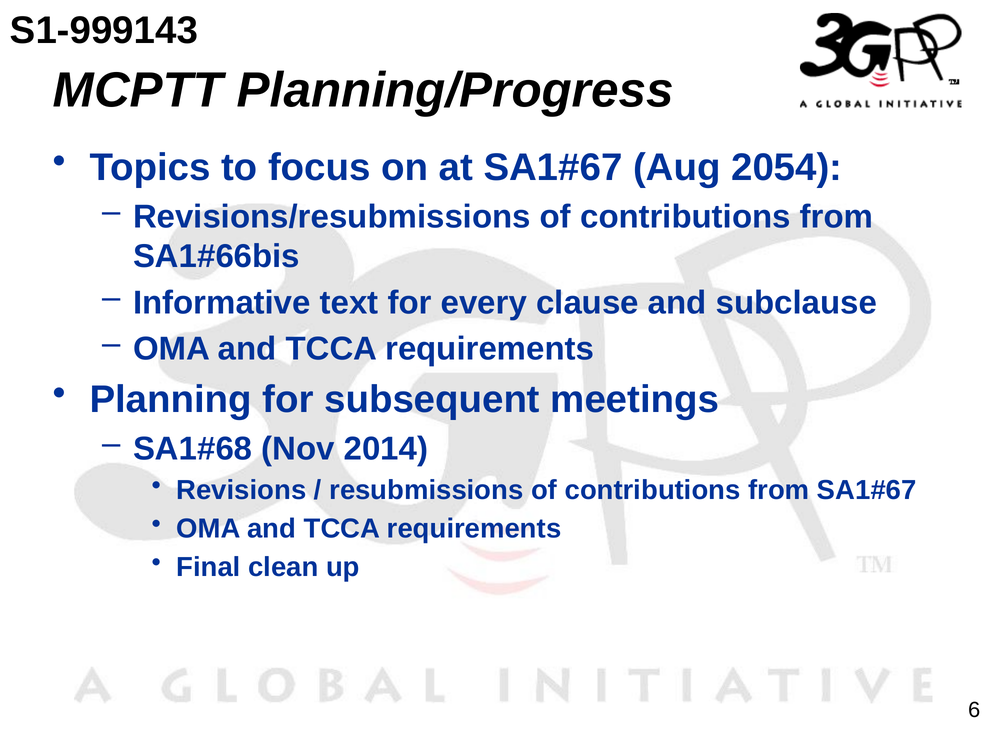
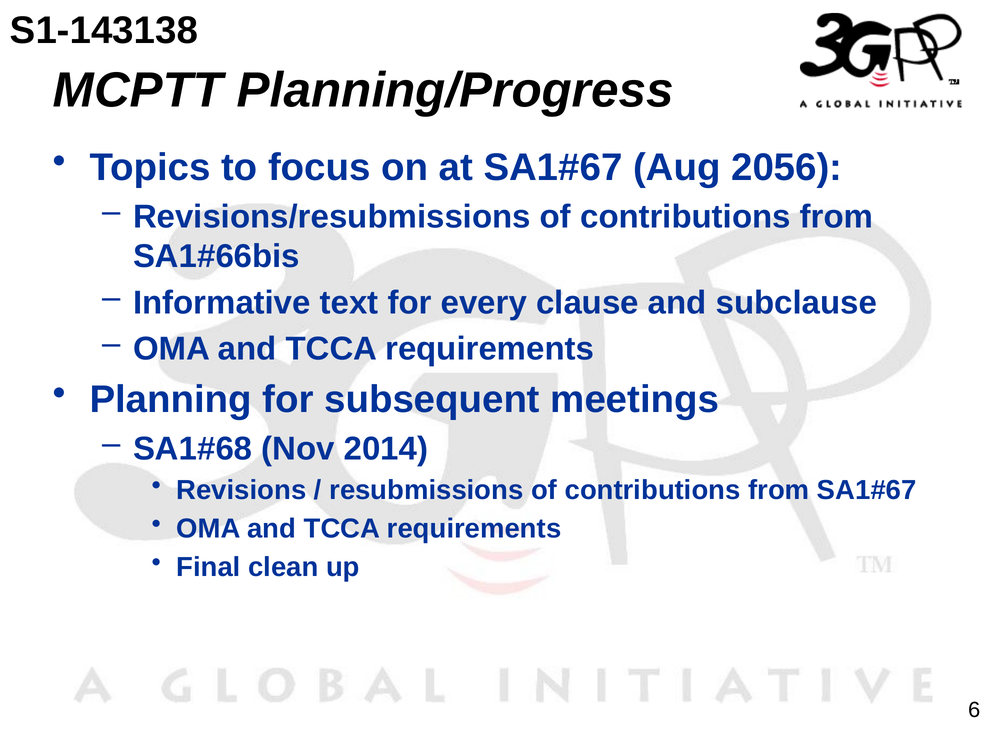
S1-999143: S1-999143 -> S1-143138 (104, 31)
2054: 2054 -> 2056 (787, 168)
